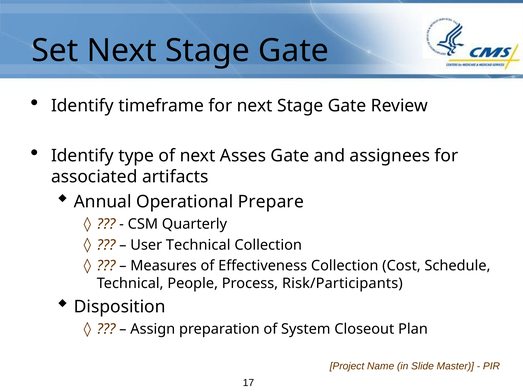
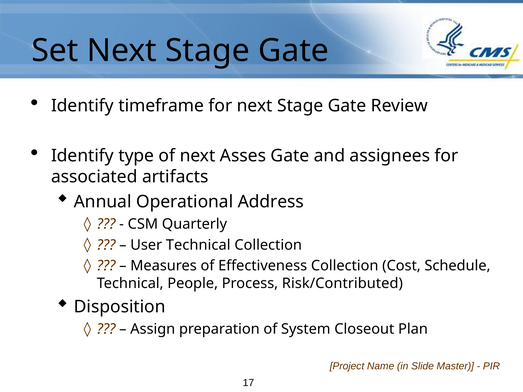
Prepare: Prepare -> Address (271, 202)
Risk/Participants: Risk/Participants -> Risk/Contributed (342, 283)
